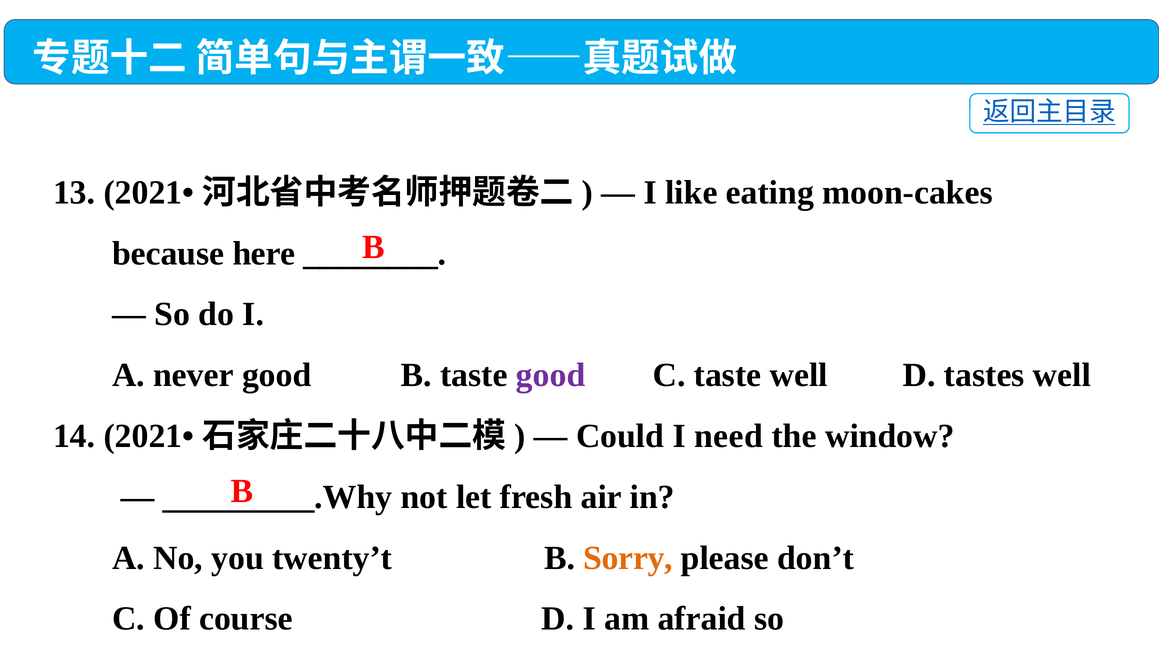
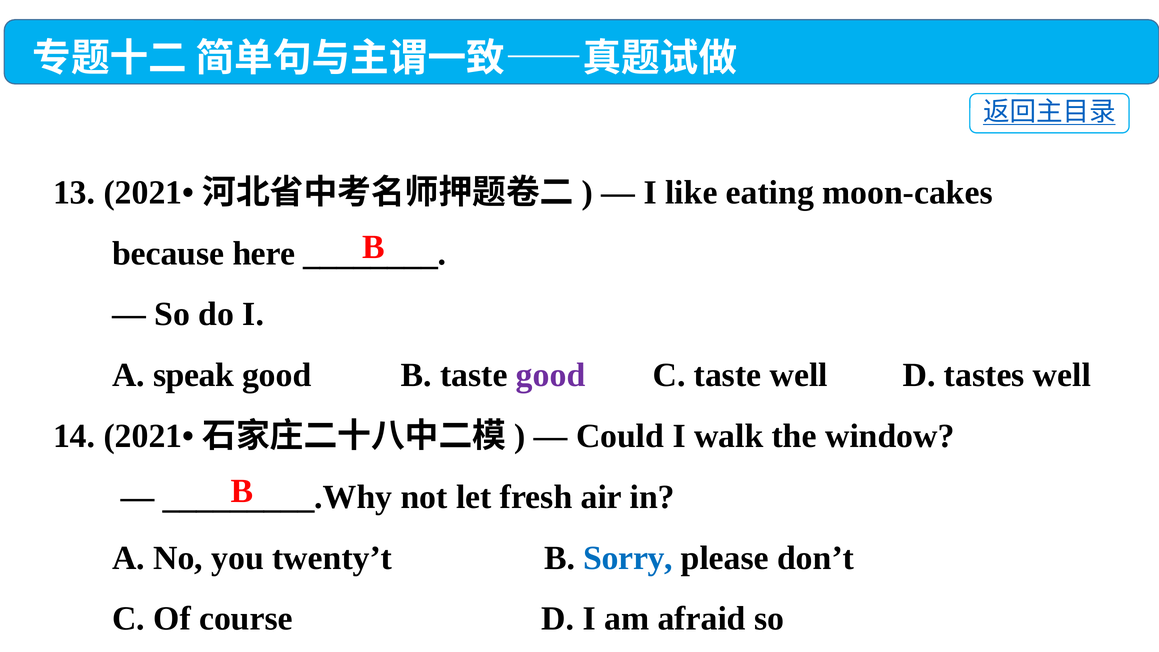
never: never -> speak (194, 375)
need: need -> walk (729, 436)
Sorry colour: orange -> blue (628, 558)
